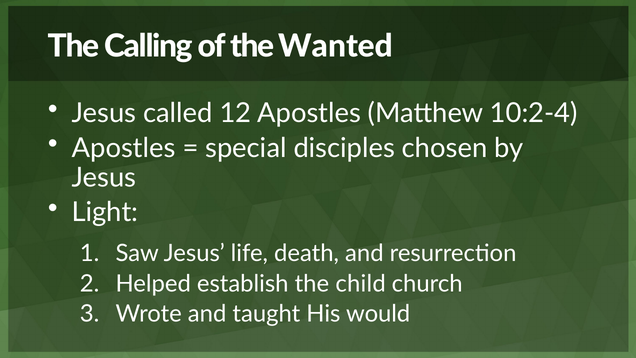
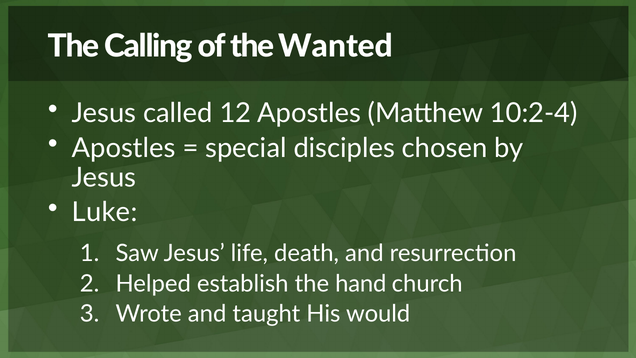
Light: Light -> Luke (105, 212)
child: child -> hand (361, 284)
